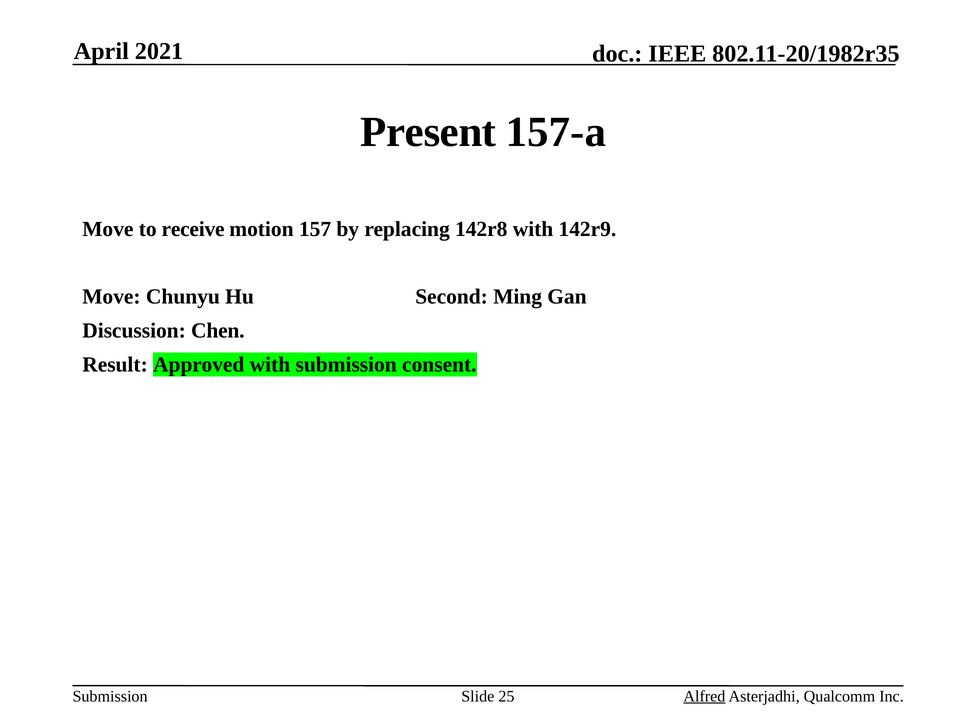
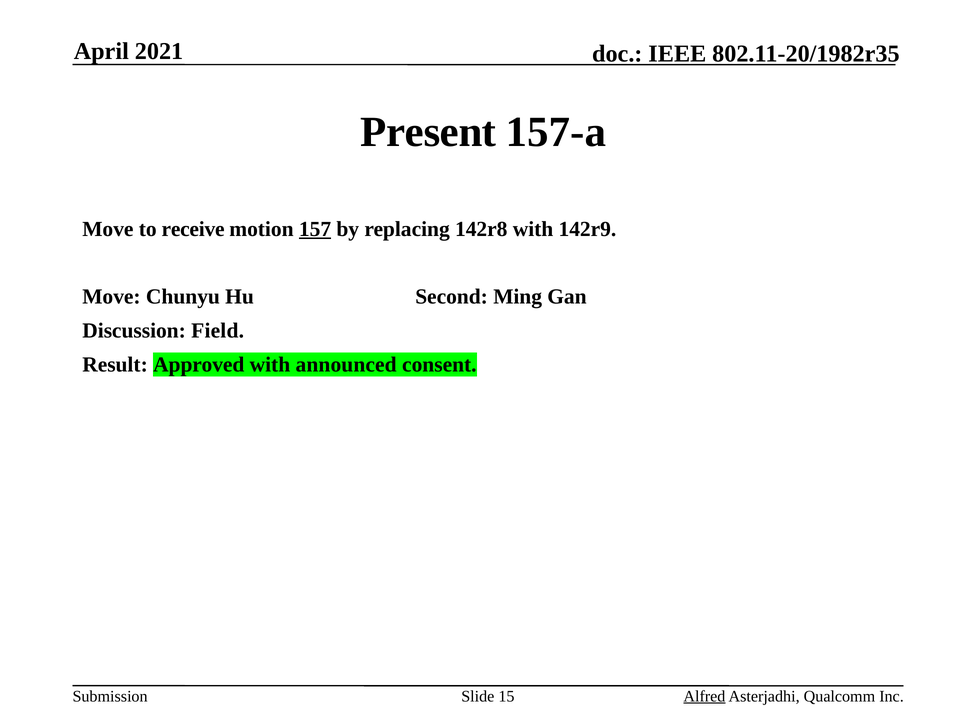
157 underline: none -> present (315, 229)
Chen: Chen -> Field (218, 331)
with submission: submission -> announced (346, 365)
25: 25 -> 15 (506, 696)
